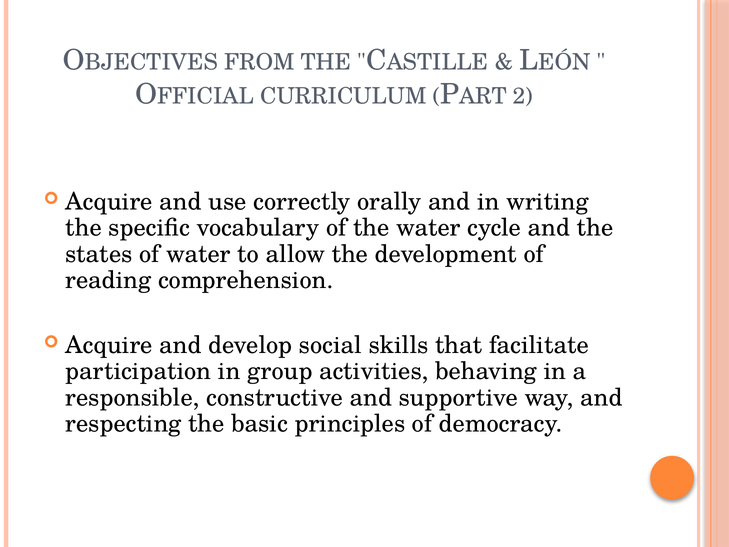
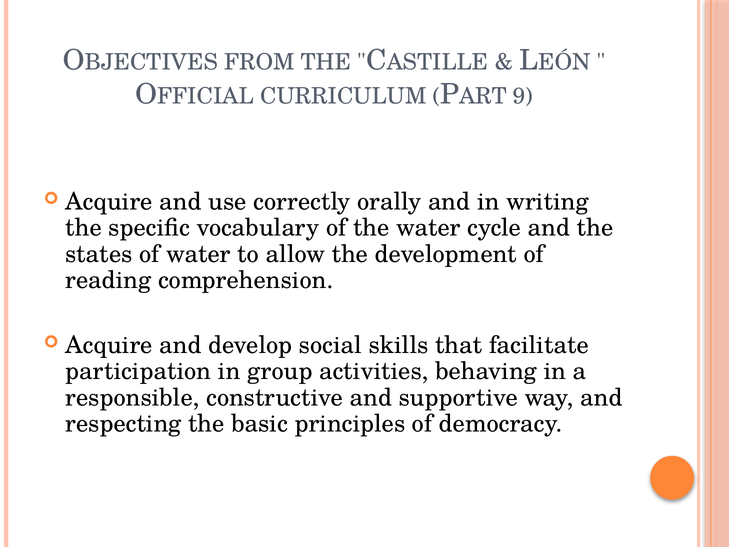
2: 2 -> 9 (523, 96)
